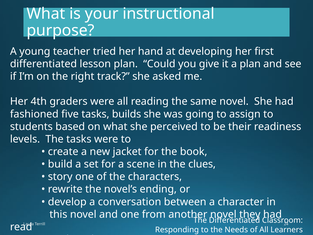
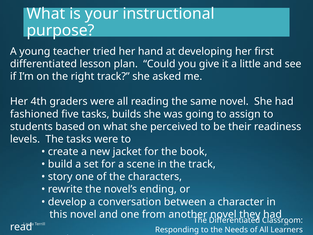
a plan: plan -> little (250, 64)
the clues: clues -> track (202, 164)
